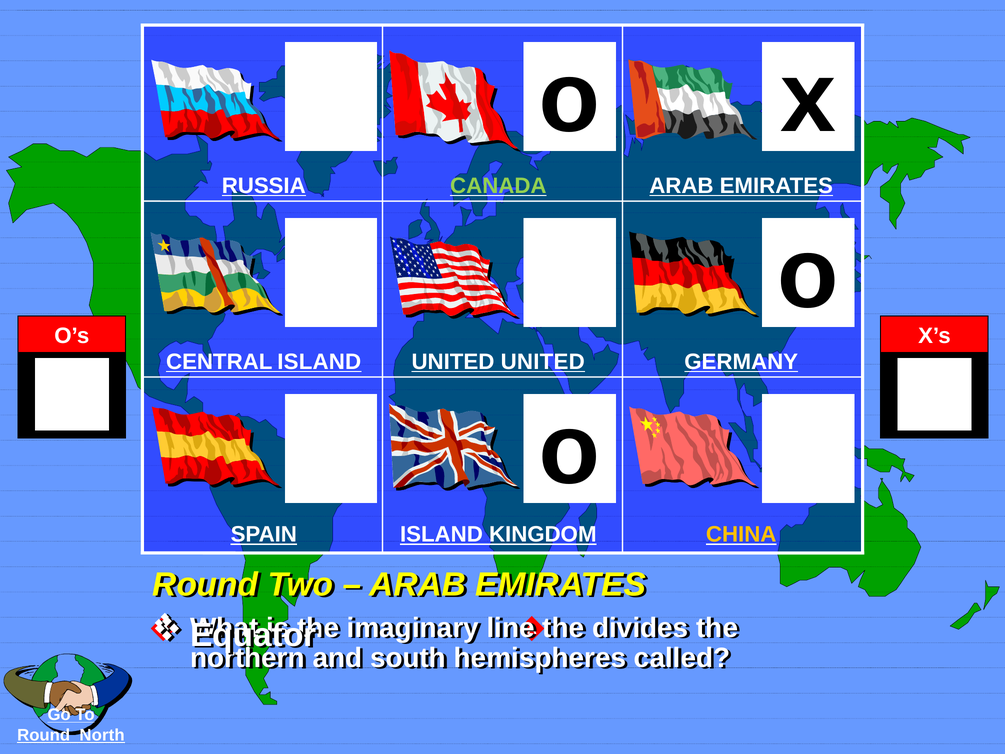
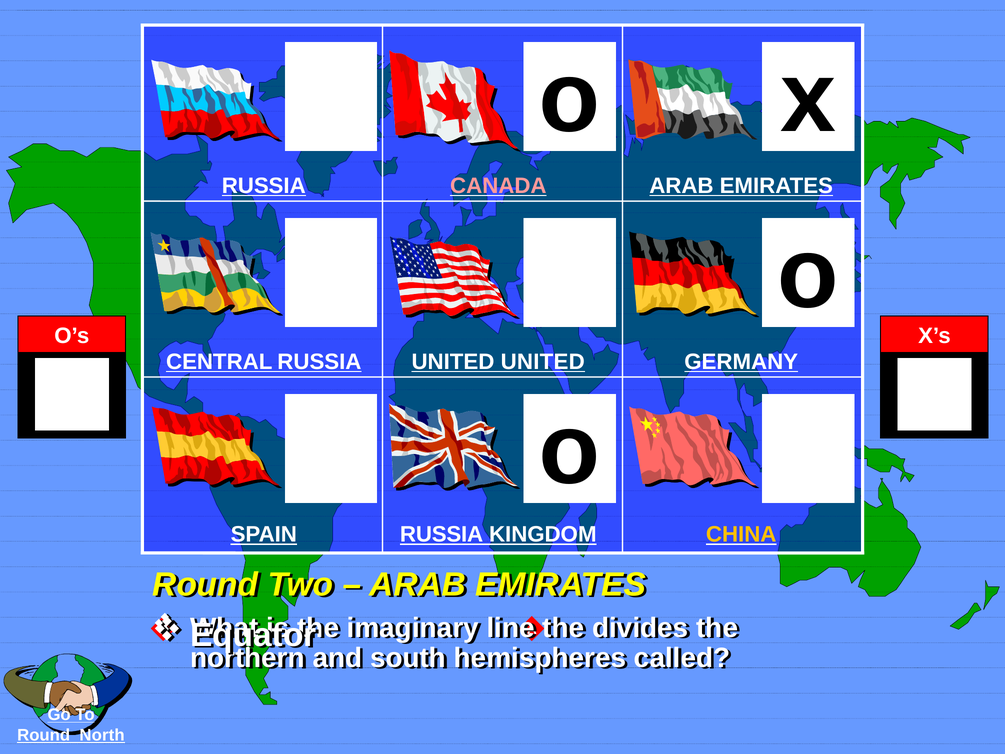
CANADA colour: light green -> pink (498, 186)
CENTRAL ISLAND: ISLAND -> RUSSIA (319, 362)
SPAIN ISLAND: ISLAND -> RUSSIA (442, 534)
